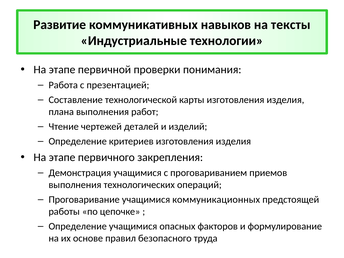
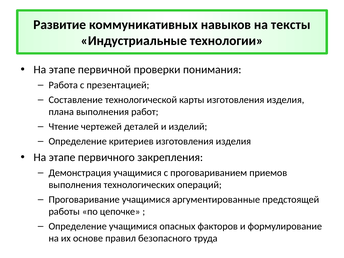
коммуникационных: коммуникационных -> аргументированные (216, 200)
